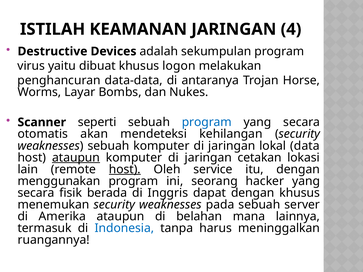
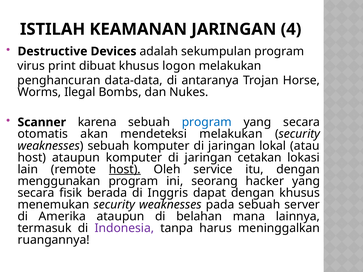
yaitu: yaitu -> print (62, 66)
Layar: Layar -> Ilegal (80, 92)
seperti: seperti -> karena (97, 122)
mendeteksi kehilangan: kehilangan -> melakukan (231, 134)
data: data -> atau (305, 146)
ataupun underline: present -> none (76, 158)
Indonesia colour: blue -> purple (124, 228)
